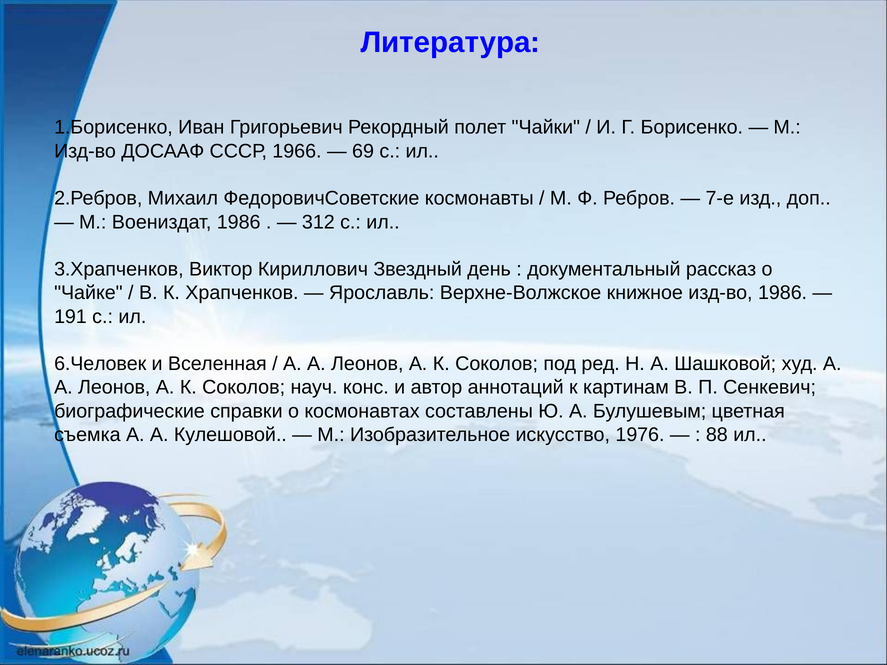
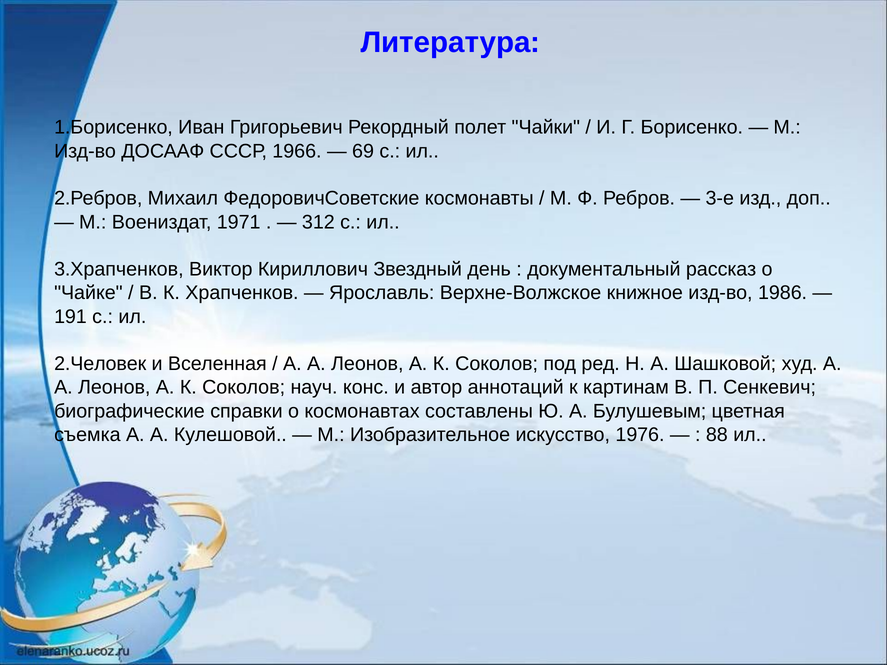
7-е: 7-е -> 3-е (720, 198)
Воениздат 1986: 1986 -> 1971 (239, 222)
6.Человек: 6.Человек -> 2.Человек (100, 364)
